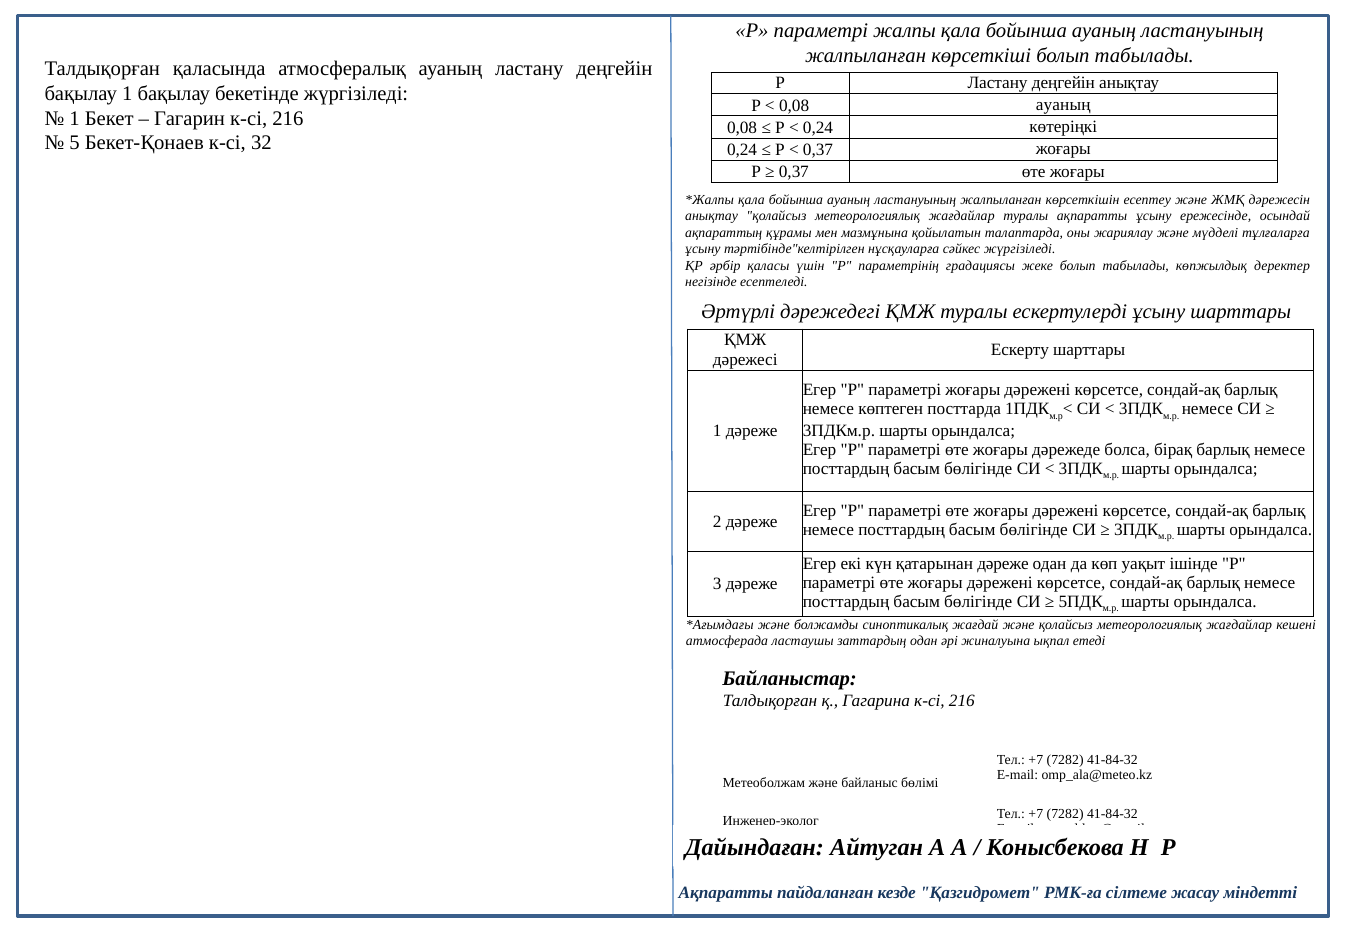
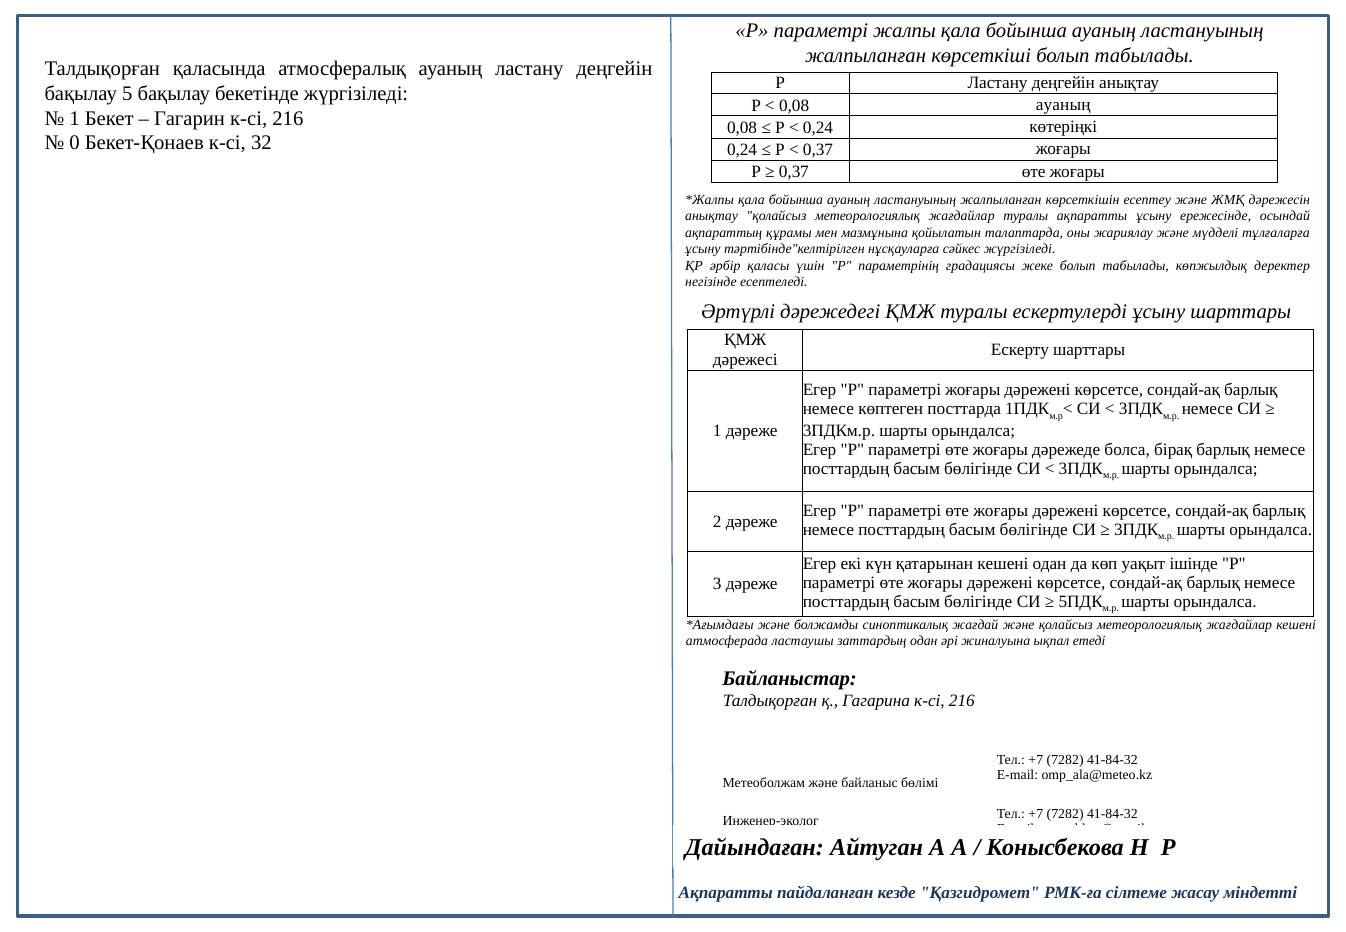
бақылау 1: 1 -> 5 (127, 93)
5: 5 -> 0 (75, 143)
қатарынан дәреже: дәреже -> кешені (1003, 564)
